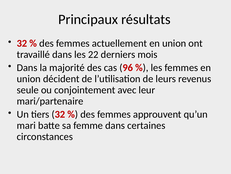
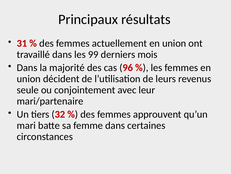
32: 32 -> 31 (22, 43)
22: 22 -> 99 (93, 54)
